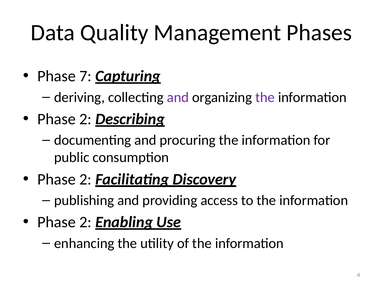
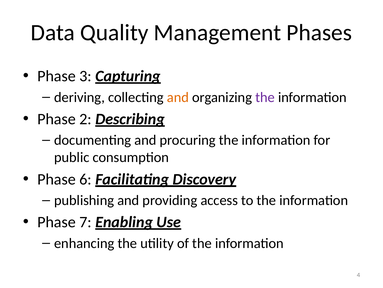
7: 7 -> 3 (85, 76)
and colour: purple -> orange (178, 97)
2: 2 -> 6 (85, 179)
2: 2 -> 7 (85, 222)
